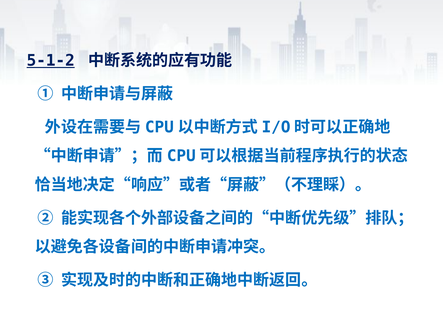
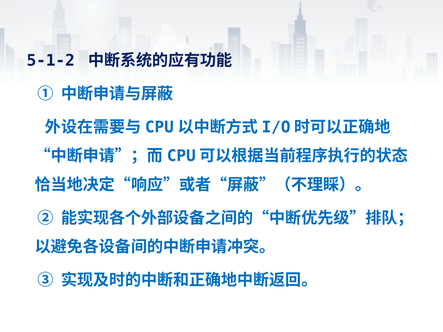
5-1-2 underline: present -> none (51, 61)
